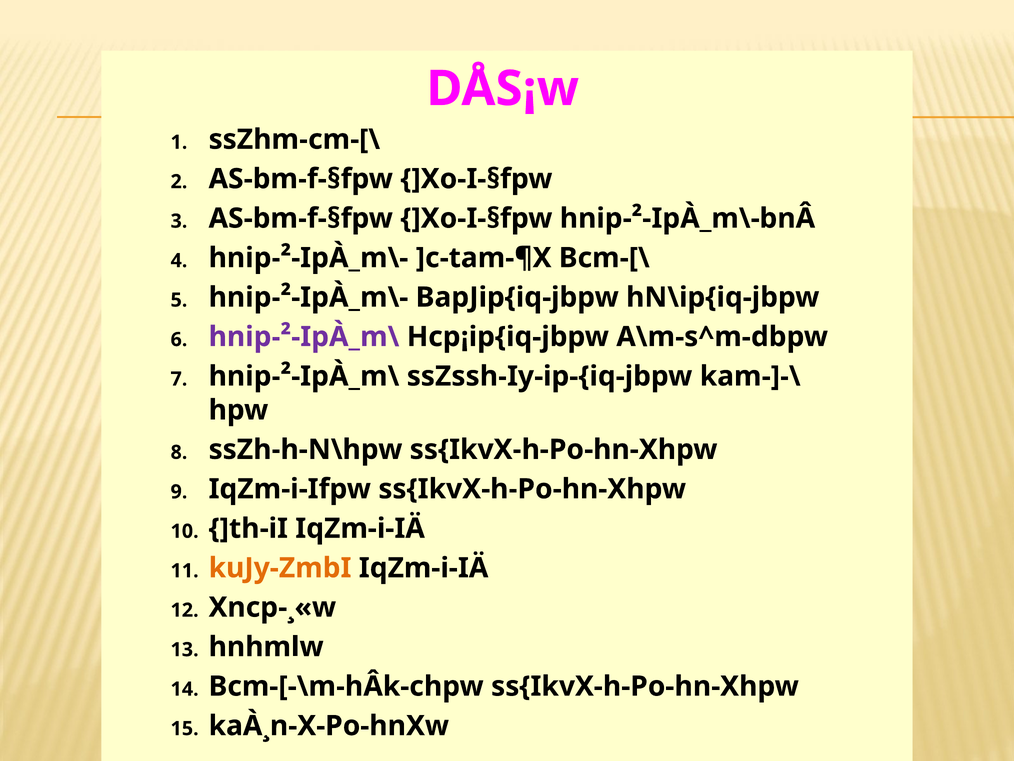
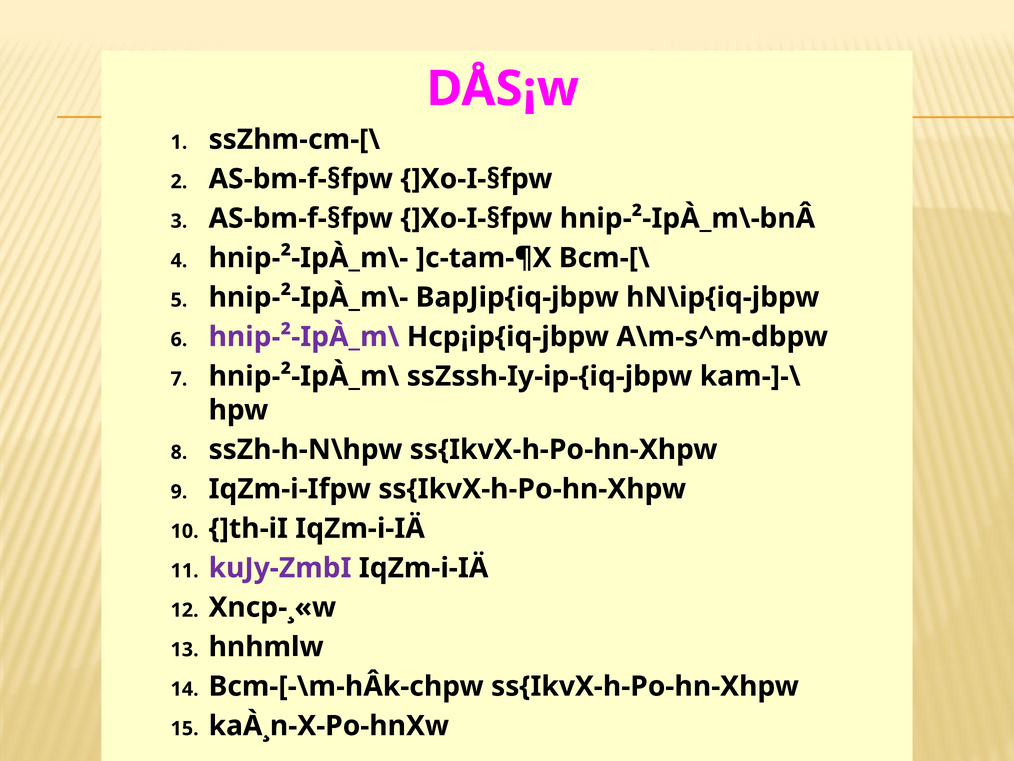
kuJy-ZmbI colour: orange -> purple (280, 568)
